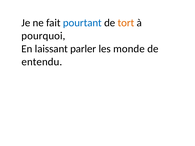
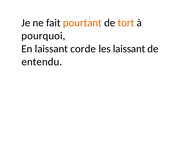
pourtant colour: blue -> orange (82, 23)
parler: parler -> corde (83, 49)
les monde: monde -> laissant (129, 49)
